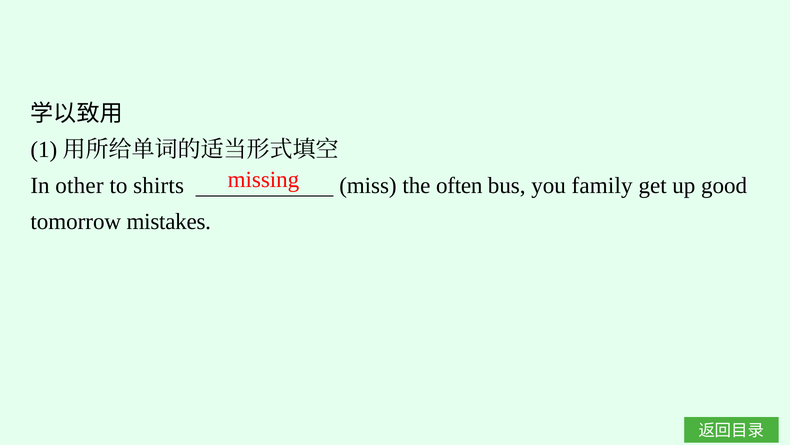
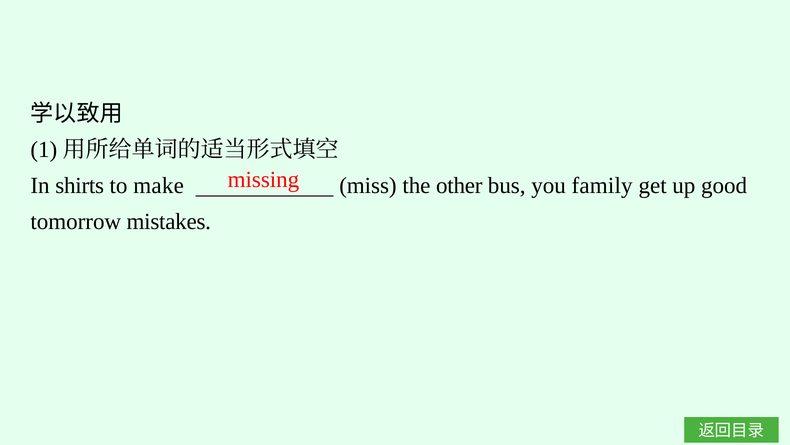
other: other -> shirts (80, 186)
shirts: shirts -> make (159, 186)
often: often -> other (459, 186)
